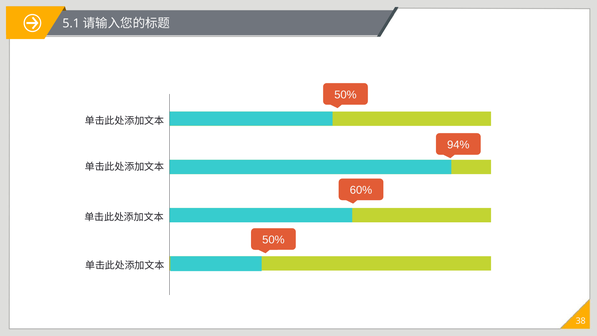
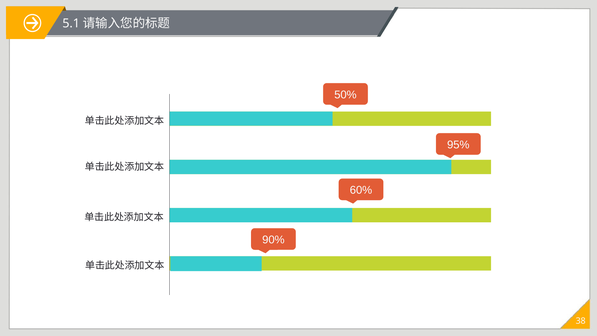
94%: 94% -> 95% (458, 145)
50%: 50% -> 90% (273, 240)
